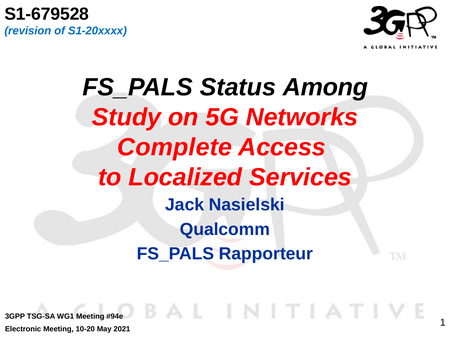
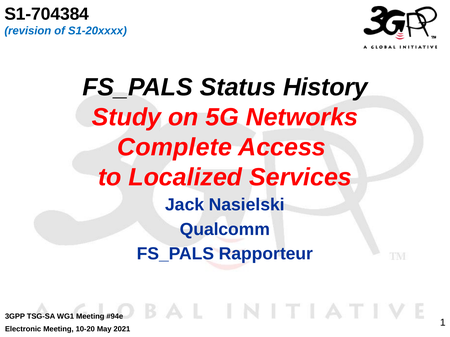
S1-679528: S1-679528 -> S1-704384 (47, 14)
Among: Among -> History (325, 87)
